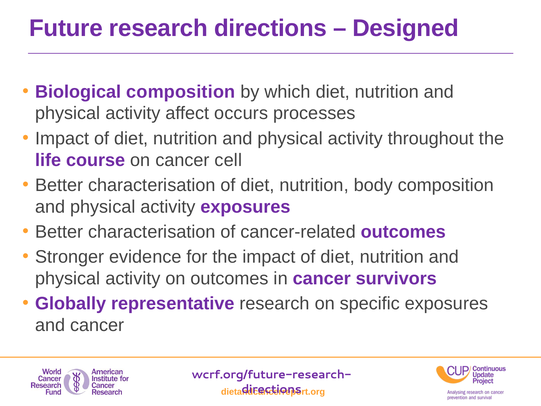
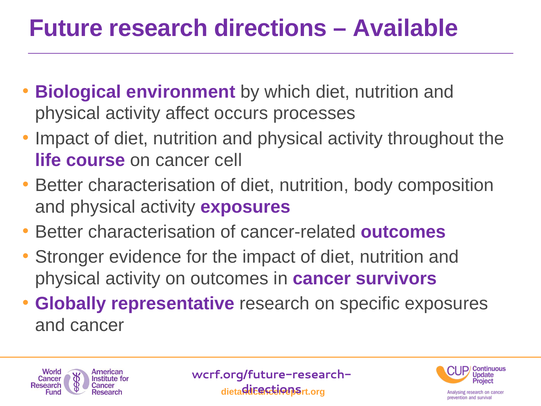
Designed: Designed -> Available (405, 28)
Biological composition: composition -> environment (181, 92)
